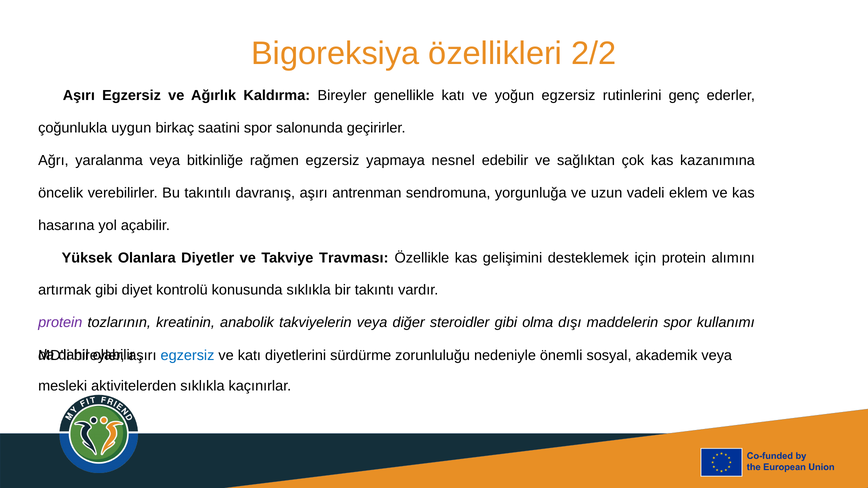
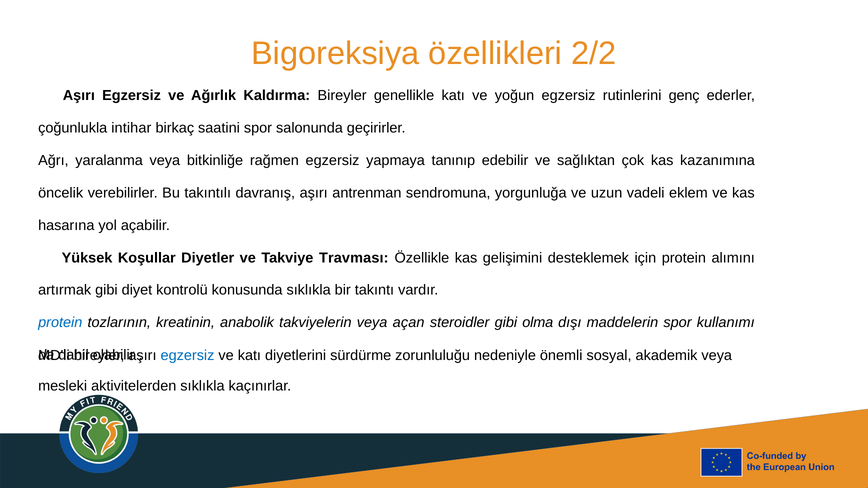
uygun: uygun -> intihar (131, 128)
nesnel: nesnel -> tanınıp (453, 161)
Olanlara: Olanlara -> Koşullar (147, 258)
protein colour: purple -> blue (60, 323)
diğer: diğer -> açan (409, 323)
